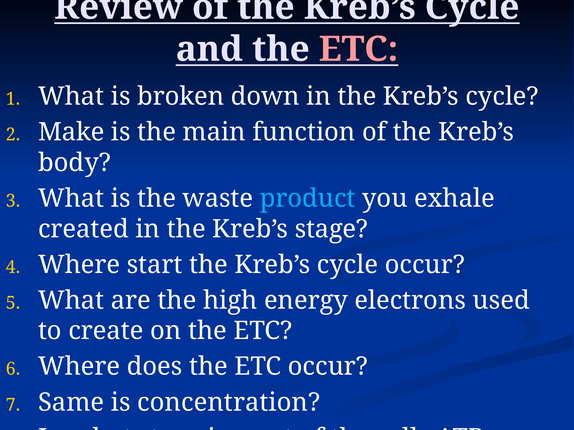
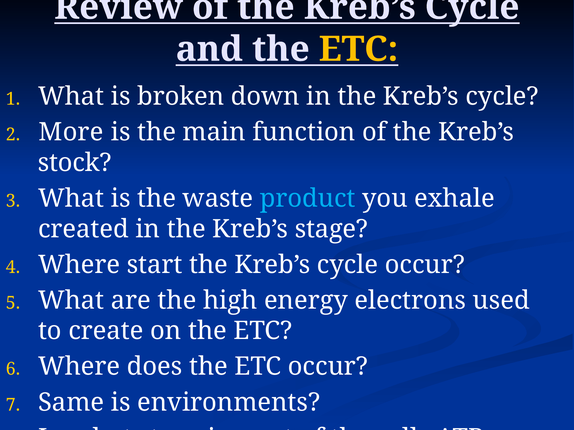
ETC colour: pink -> yellow (359, 49)
Make: Make -> More (71, 132)
body: body -> stock (75, 163)
concentration: concentration -> environments (229, 403)
